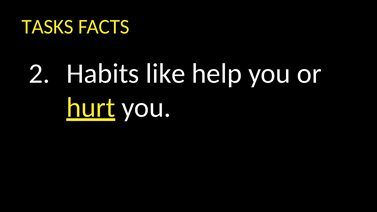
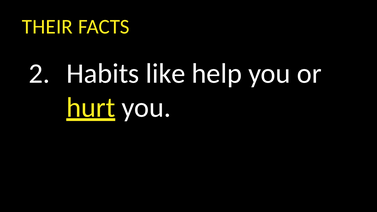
TASKS: TASKS -> THEIR (47, 27)
